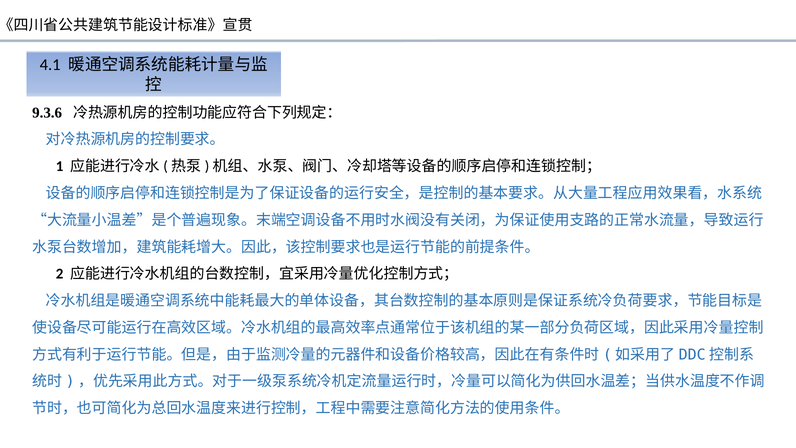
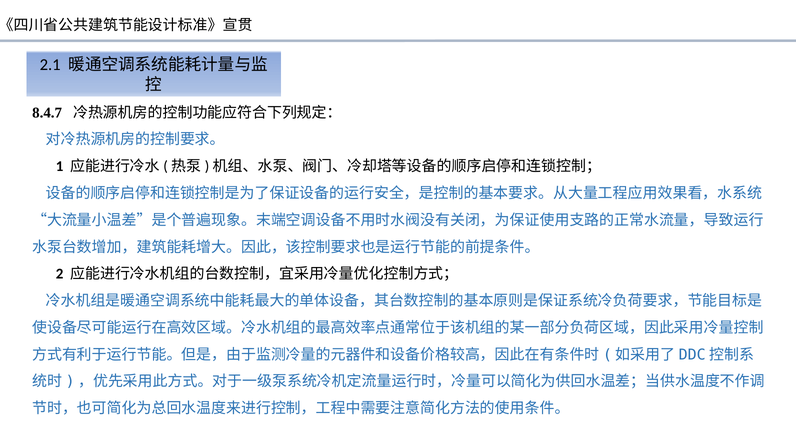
4.1: 4.1 -> 2.1 (50, 65)
9.3.6: 9.3.6 -> 8.4.7 (47, 113)
